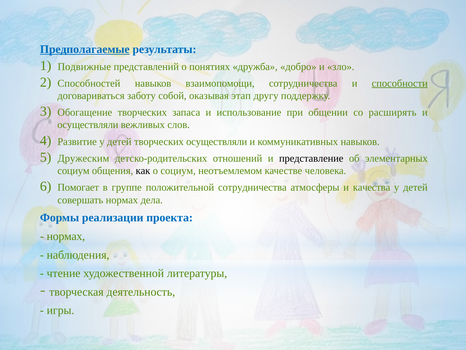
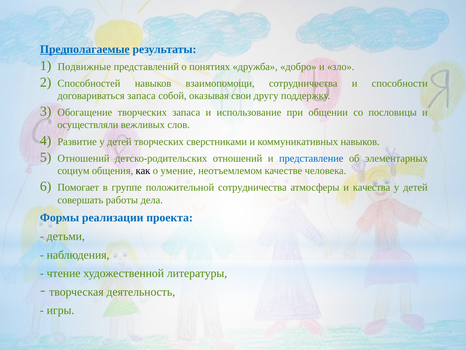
способности underline: present -> none (400, 83)
договариваться заботу: заботу -> запаса (141, 96)
этап: этап -> свои (241, 96)
расширять: расширять -> пословицы (393, 112)
творческих осуществляли: осуществляли -> сверстниками (217, 141)
Дружеским: Дружеским -> Отношений (83, 158)
представление colour: black -> blue (311, 158)
о социум: социум -> умение (178, 171)
совершать нормах: нормах -> работы (122, 200)
нормах: нормах -> детьми (66, 236)
